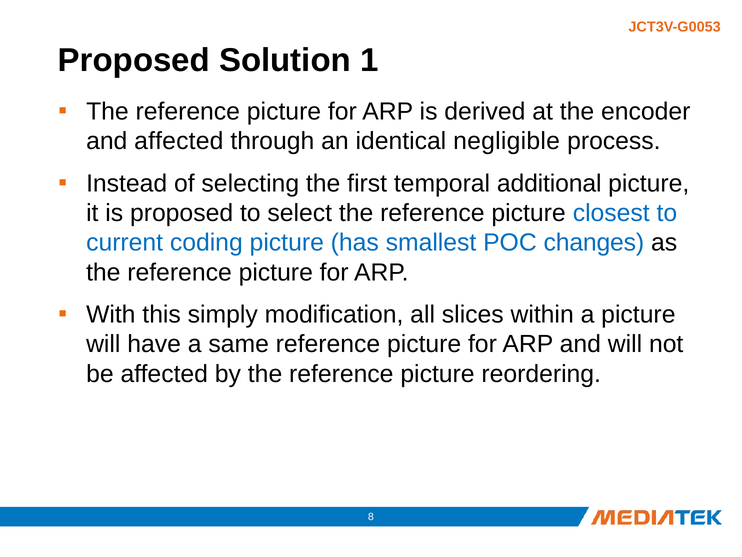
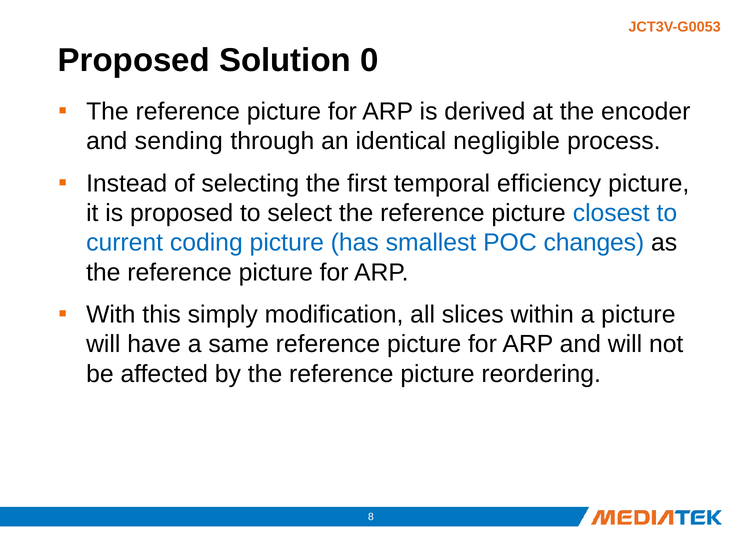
1: 1 -> 0 (369, 60)
and affected: affected -> sending (179, 141)
additional: additional -> efficiency (549, 183)
